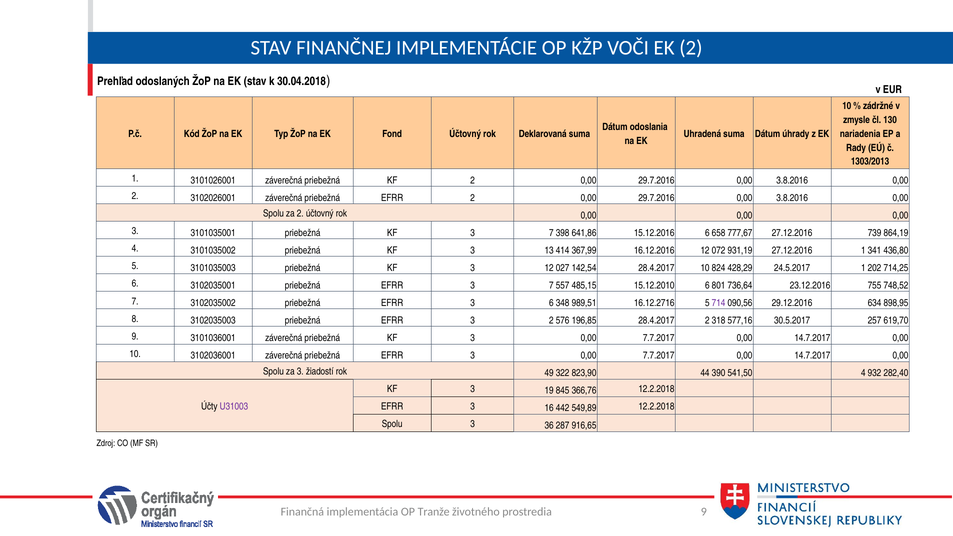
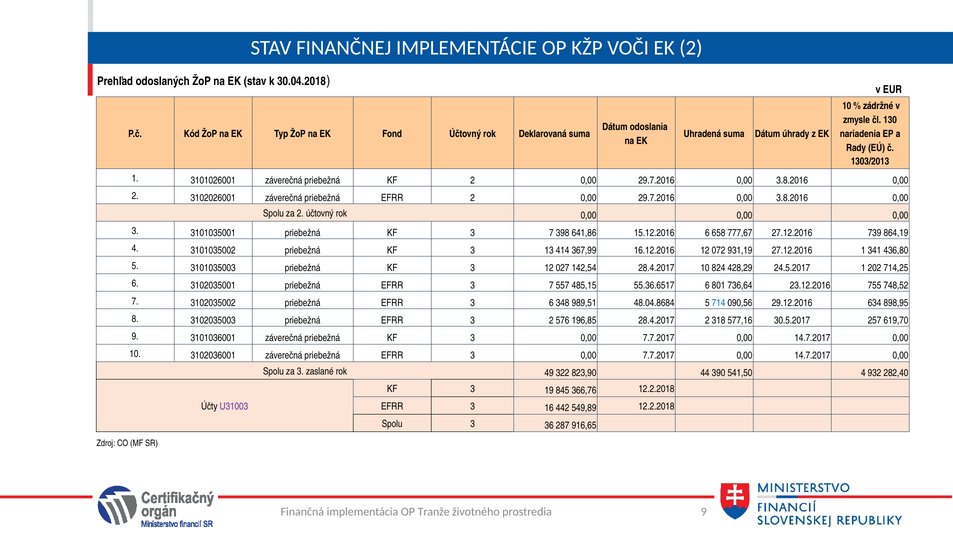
15.12.2010: 15.12.2010 -> 55.36.6517 (654, 285)
16.12.2716: 16.12.2716 -> 48.04.8684 (654, 303)
714 colour: purple -> blue (719, 303)
žiadostí: žiadostí -> zaslané (320, 371)
